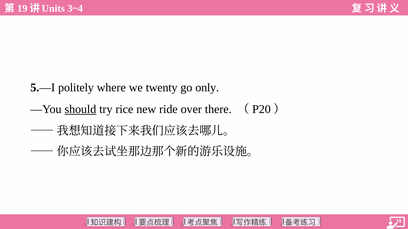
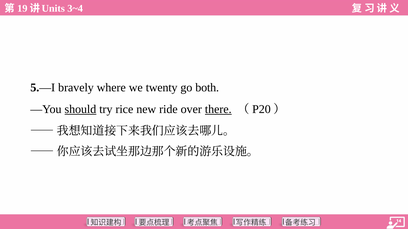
politely: politely -> bravely (76, 88)
only: only -> both (207, 88)
there underline: none -> present (218, 110)
